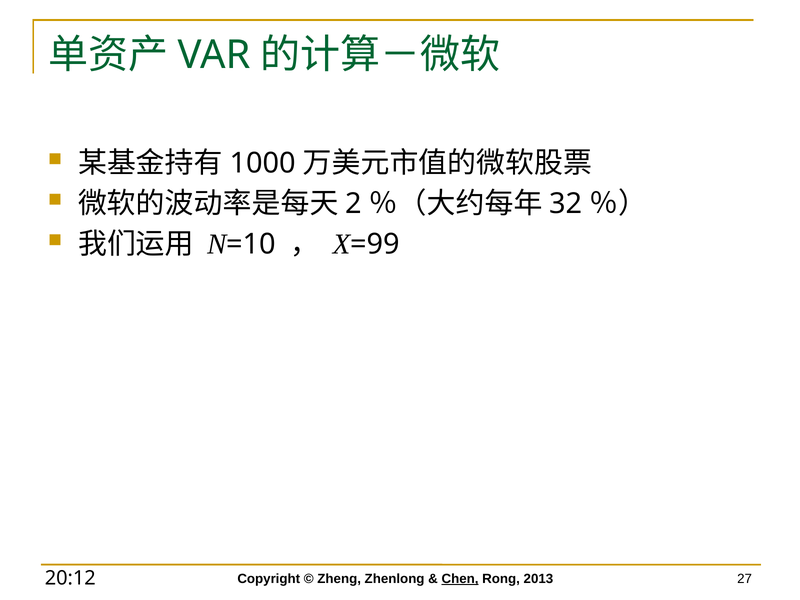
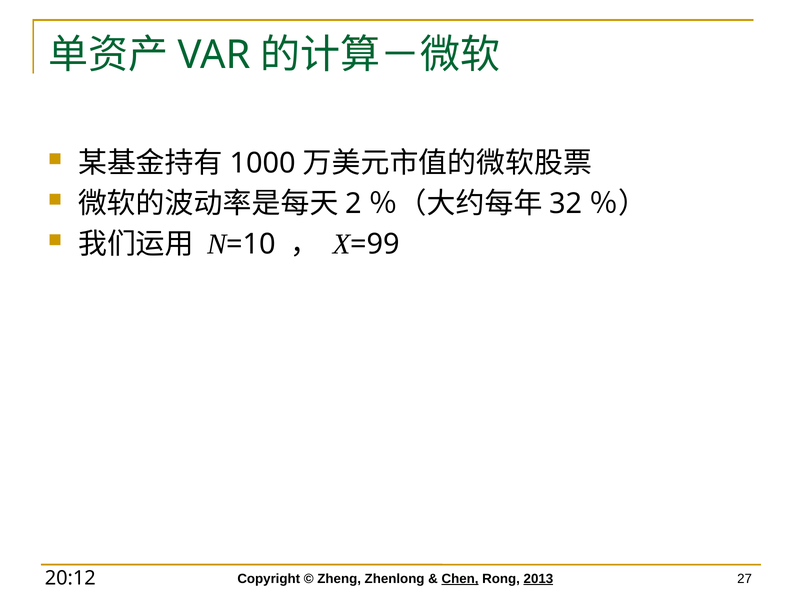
2013 underline: none -> present (538, 579)
